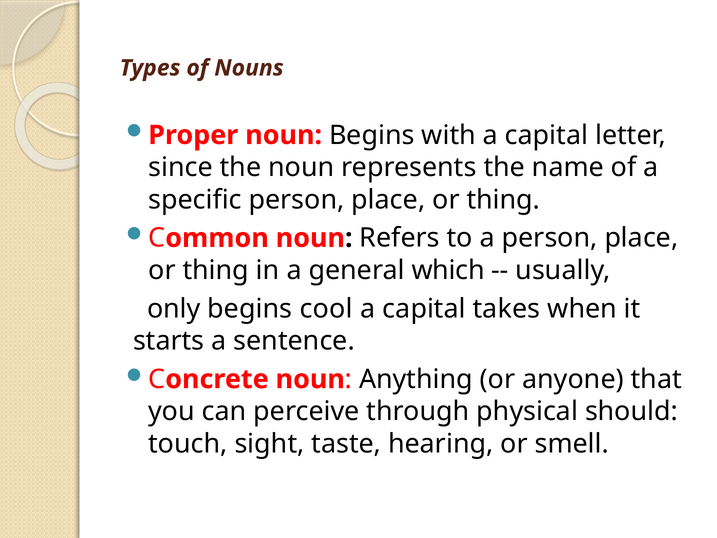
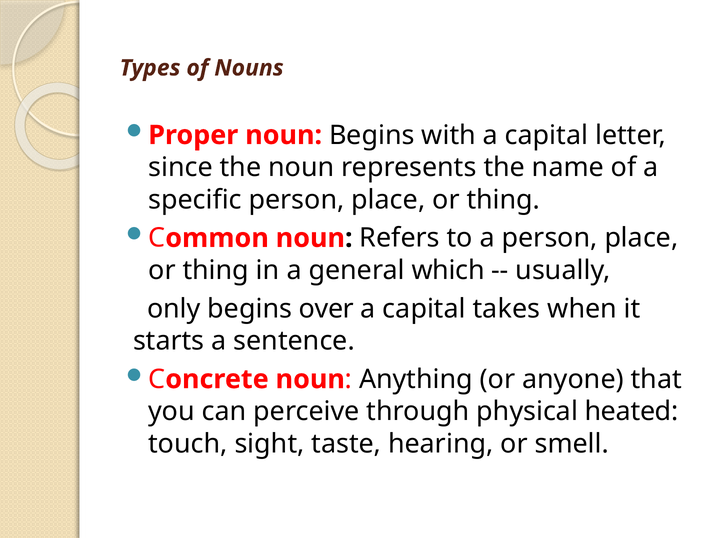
cool: cool -> over (326, 309)
should: should -> heated (632, 411)
